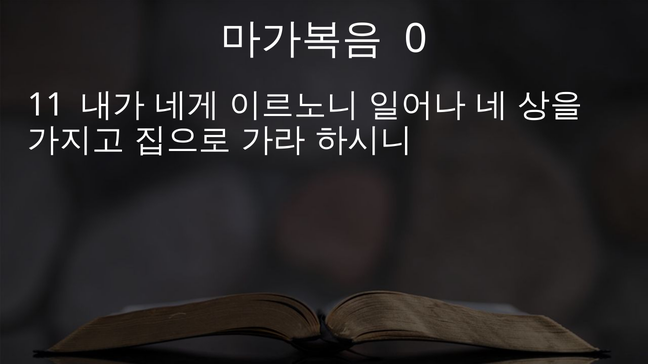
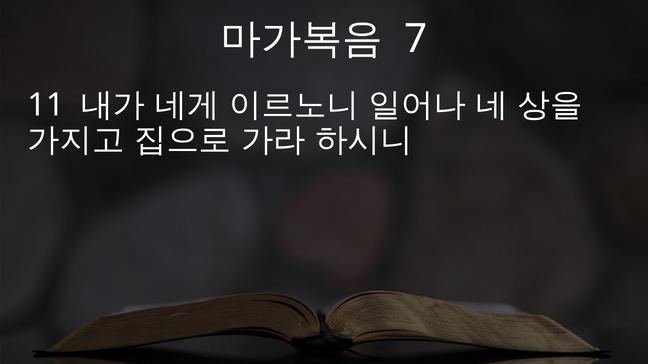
0: 0 -> 7 (416, 39)
